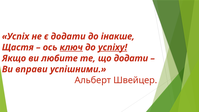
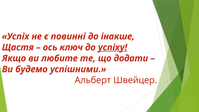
є додати: додати -> повинні (68, 36)
ключ underline: present -> none (71, 47)
вправи: вправи -> будемо (31, 69)
